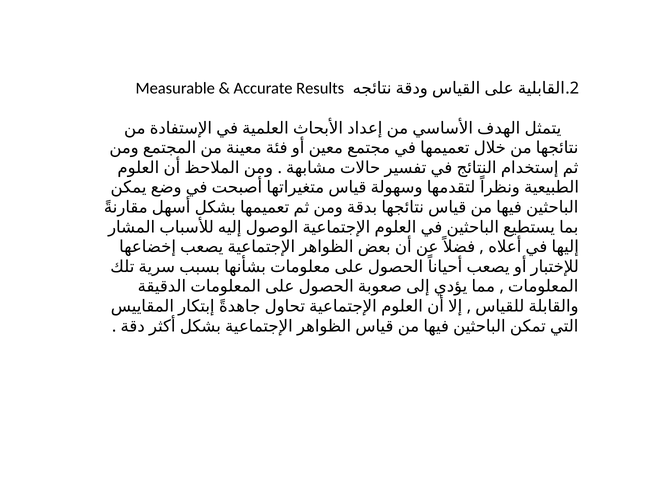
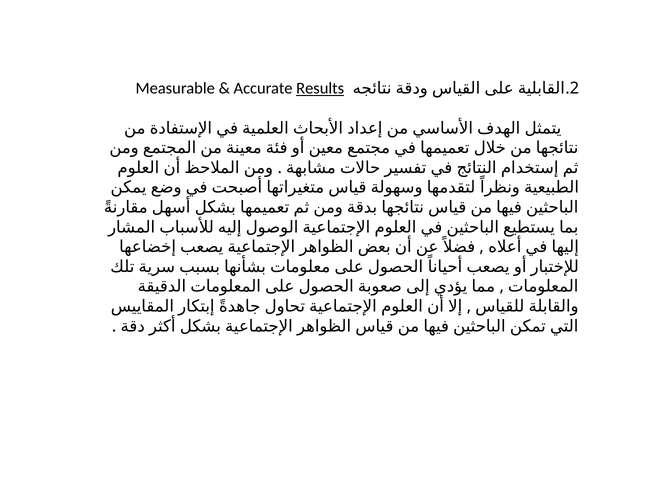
Results underline: none -> present (320, 89)
